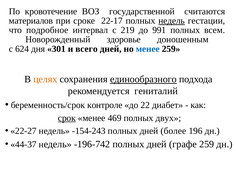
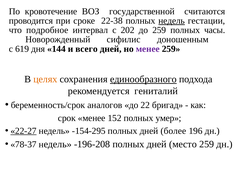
материалов: материалов -> проводится (31, 21)
22-17: 22-17 -> 22-38 (112, 21)
219: 219 -> 202 (128, 30)
до 991: 991 -> 259 (159, 30)
всем: всем -> часы (215, 30)
здоровье: здоровье -> сифилис (124, 39)
624: 624 -> 619 (22, 49)
301: 301 -> 144 (56, 49)
менее colour: blue -> purple (148, 49)
контроле: контроле -> аналогов (105, 105)
диабет: диабет -> бригад (168, 105)
срок underline: present -> none (67, 118)
469: 469 -> 152 (115, 118)
двух: двух -> умер (168, 118)
22-27 underline: none -> present (24, 131)
-154-243: -154-243 -> -154-295 (89, 131)
44-37: 44-37 -> 78-37 (24, 144)
-196-742: -196-742 -> -196-208 (92, 144)
графе: графе -> место (183, 144)
